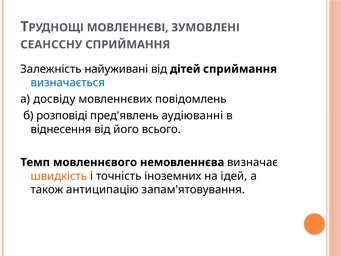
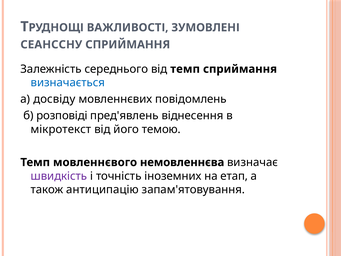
МОВЛЕННЄВІ: МОВЛЕННЄВІ -> ВАЖЛИВОСТІ (128, 28)
найуживані: найуживані -> середнього (116, 69)
від дітей: дітей -> темп (185, 69)
аудіюванні: аудіюванні -> віднесення (192, 116)
віднесення: віднесення -> мікротекст (61, 129)
всього: всього -> темою (161, 129)
швидкість colour: orange -> purple (59, 176)
ідей: ідей -> етап (234, 176)
